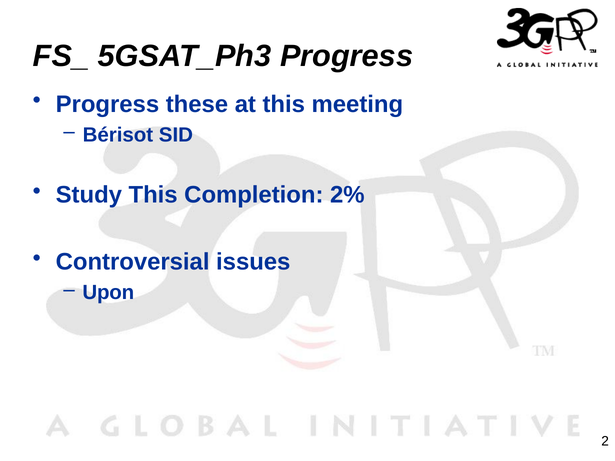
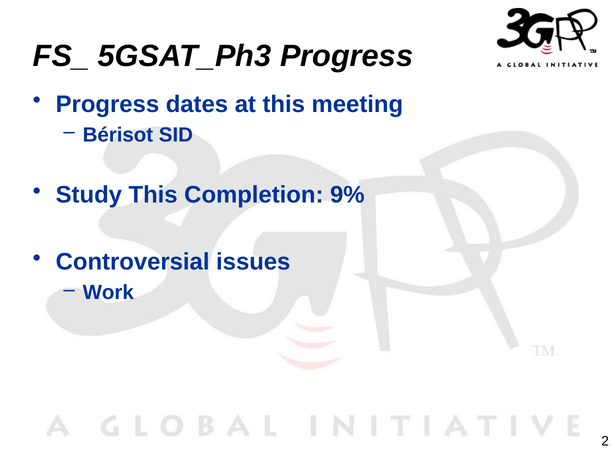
these: these -> dates (197, 104)
2%: 2% -> 9% (347, 195)
Upon: Upon -> Work (108, 293)
